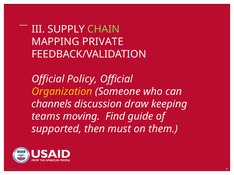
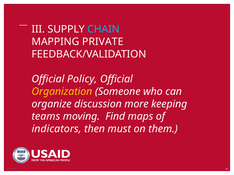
CHAIN colour: light green -> light blue (103, 29)
channels: channels -> organize (52, 104)
draw: draw -> more (137, 104)
guide: guide -> maps (141, 117)
supported: supported -> indicators (57, 129)
